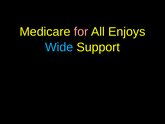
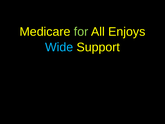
for colour: pink -> light green (81, 32)
